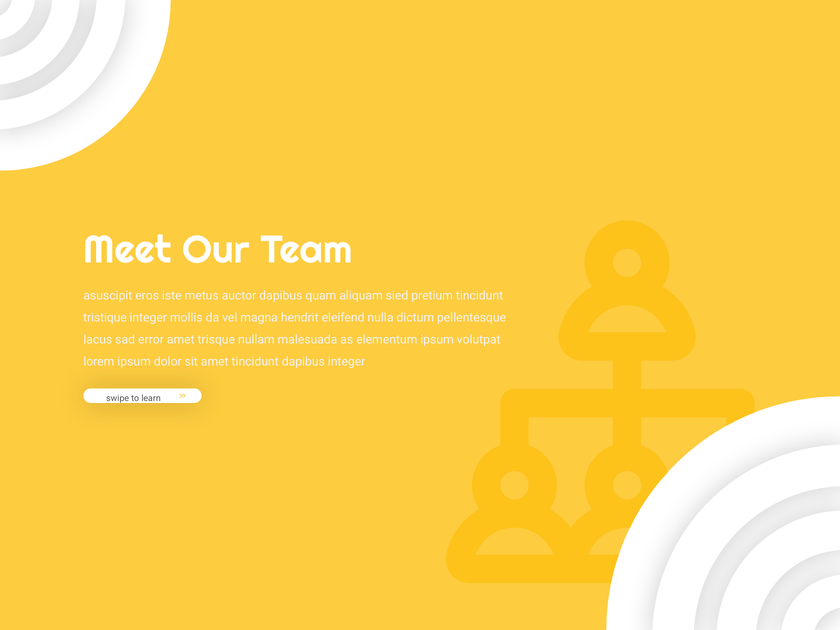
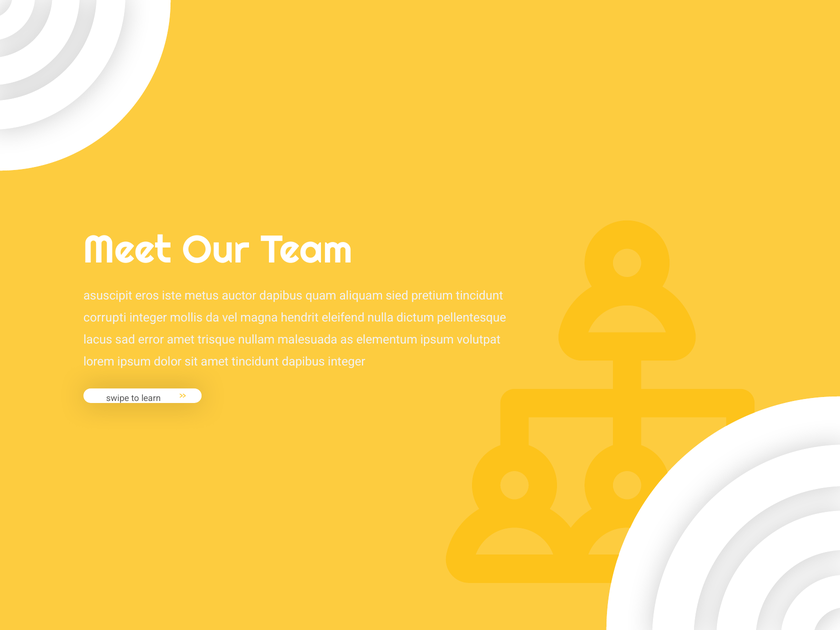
tristique: tristique -> corrupti (105, 318)
